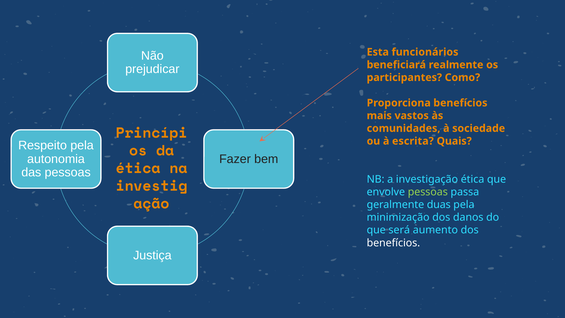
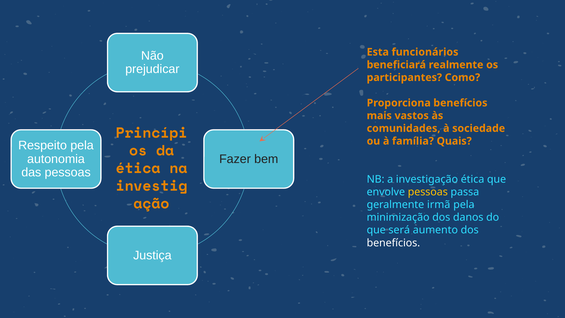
escrita: escrita -> família (413, 141)
pessoas colour: light green -> yellow (428, 192)
duas: duas -> irmã (439, 205)
